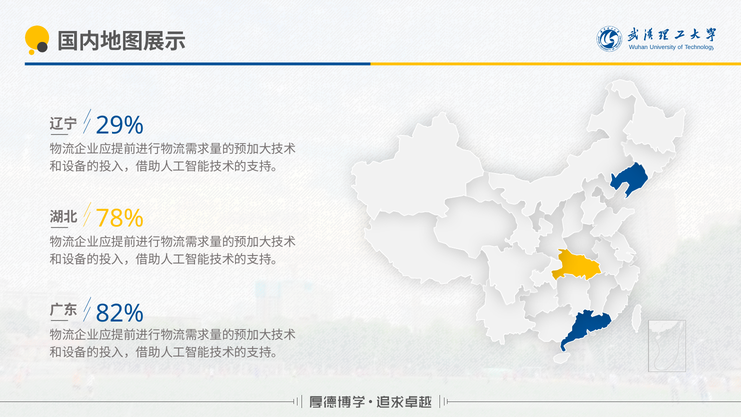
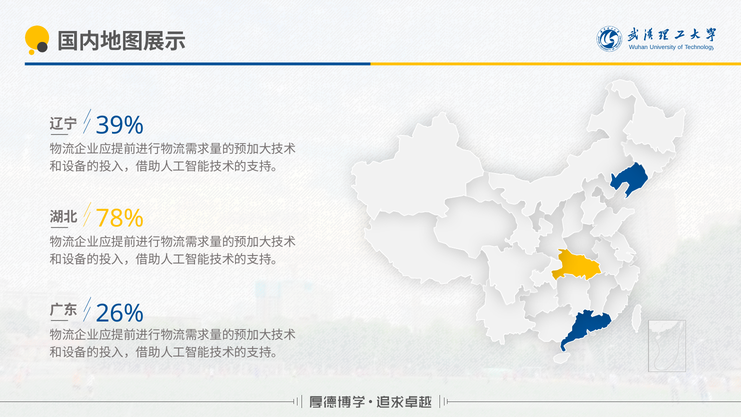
29%: 29% -> 39% (120, 125)
82%: 82% -> 26% (120, 313)
